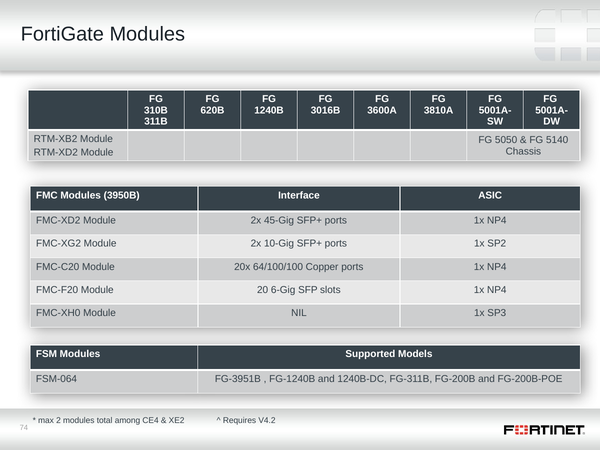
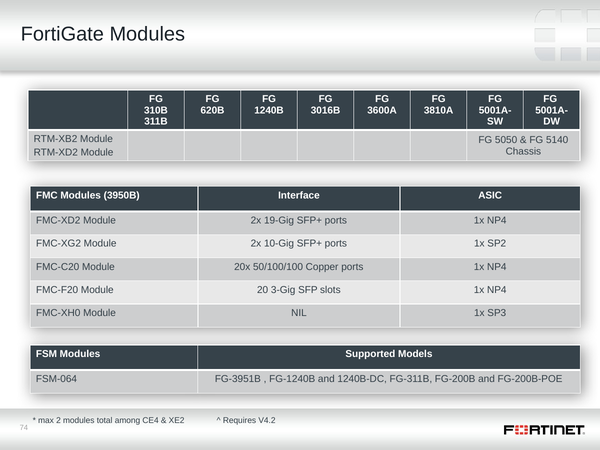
45-Gig: 45-Gig -> 19-Gig (279, 221)
64/100/100: 64/100/100 -> 50/100/100 (278, 267)
6-Gig: 6-Gig -> 3-Gig (283, 290)
